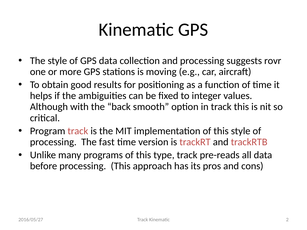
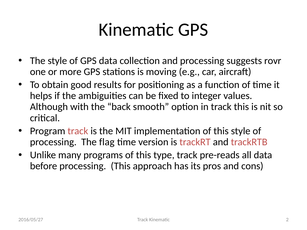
fast: fast -> flag (107, 142)
